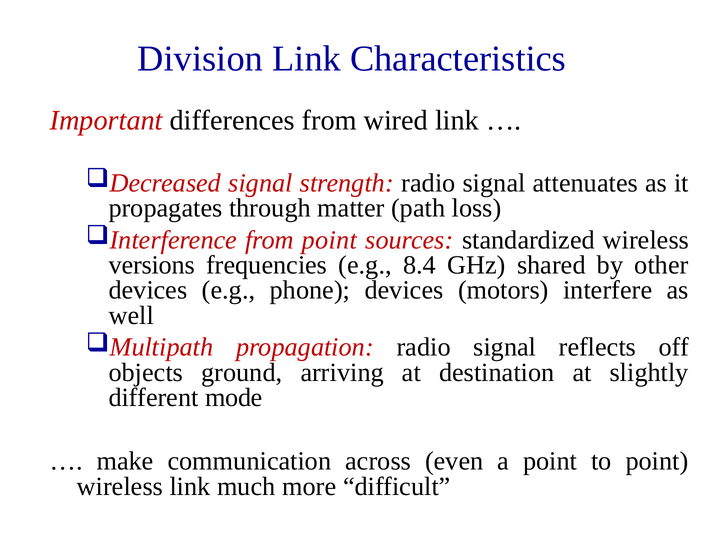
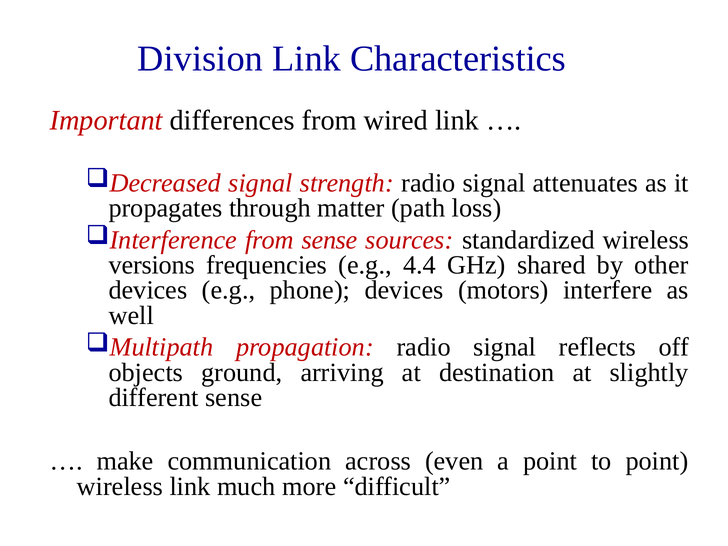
from point: point -> sense (330, 240)
8.4: 8.4 -> 4.4 (420, 265)
different mode: mode -> sense (234, 398)
